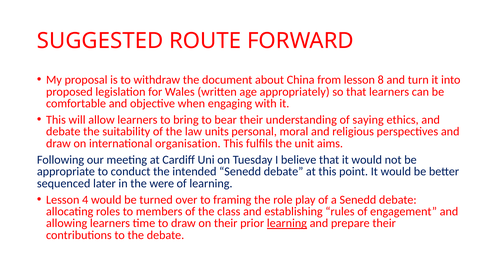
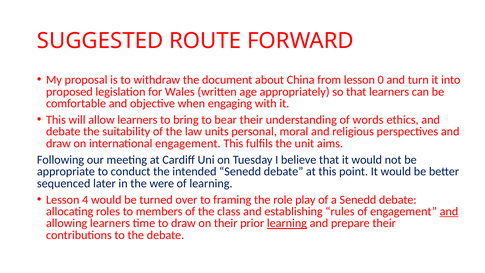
8: 8 -> 0 (381, 80)
saying: saying -> words (368, 120)
international organisation: organisation -> engagement (188, 143)
and underline: none -> present (449, 211)
